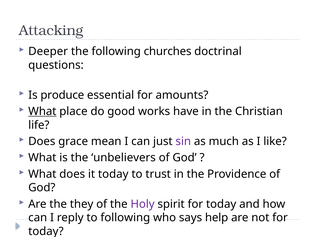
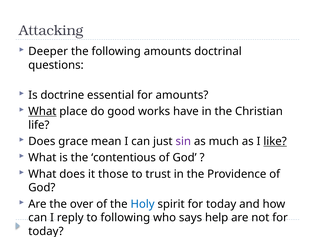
following churches: churches -> amounts (168, 51)
produce: produce -> doctrine (62, 95)
like underline: none -> present (275, 141)
unbelievers: unbelievers -> contentious (124, 157)
it today: today -> those (113, 173)
they: they -> over (82, 203)
Holy colour: purple -> blue (143, 203)
